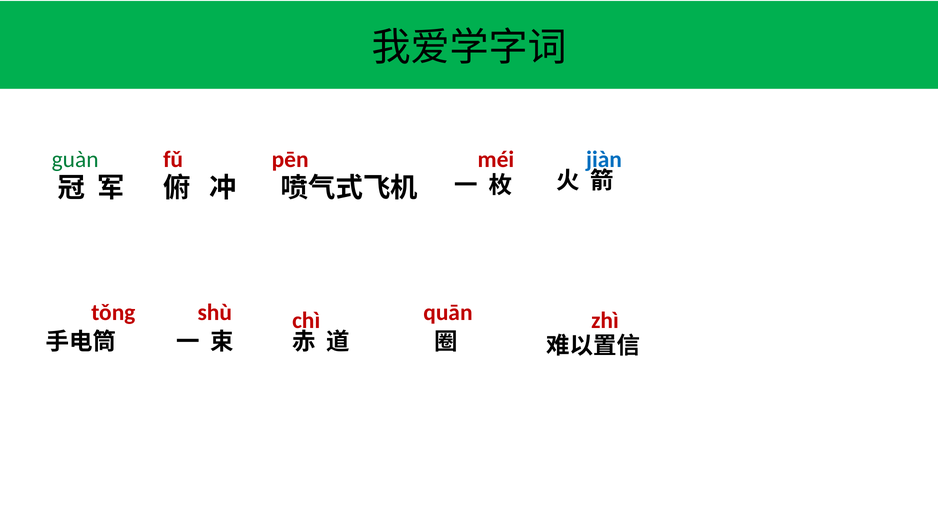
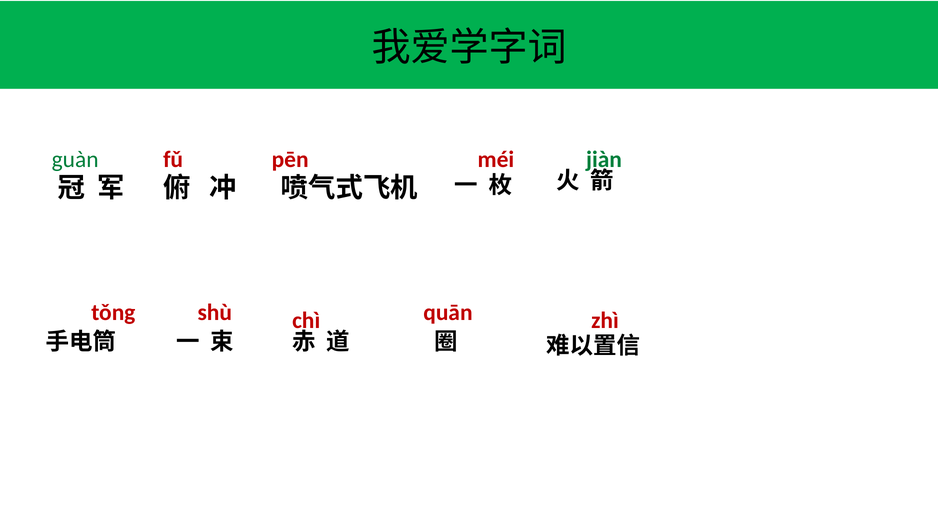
jiàn colour: blue -> green (604, 159)
